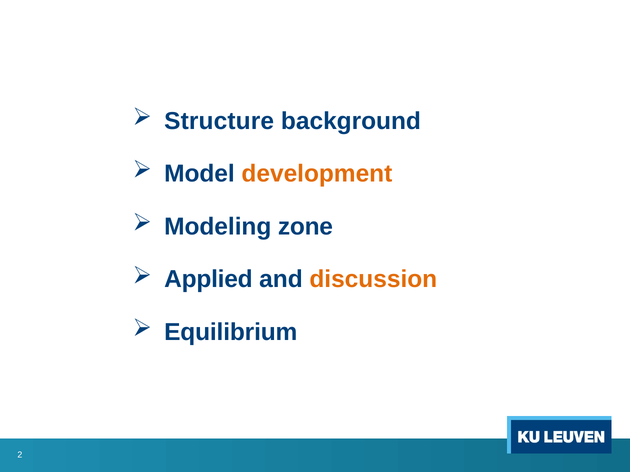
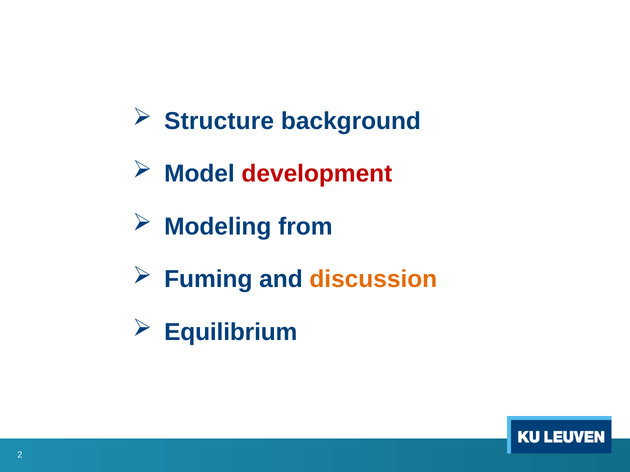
development colour: orange -> red (317, 174)
zone: zone -> from (305, 227)
Applied: Applied -> Fuming (208, 280)
